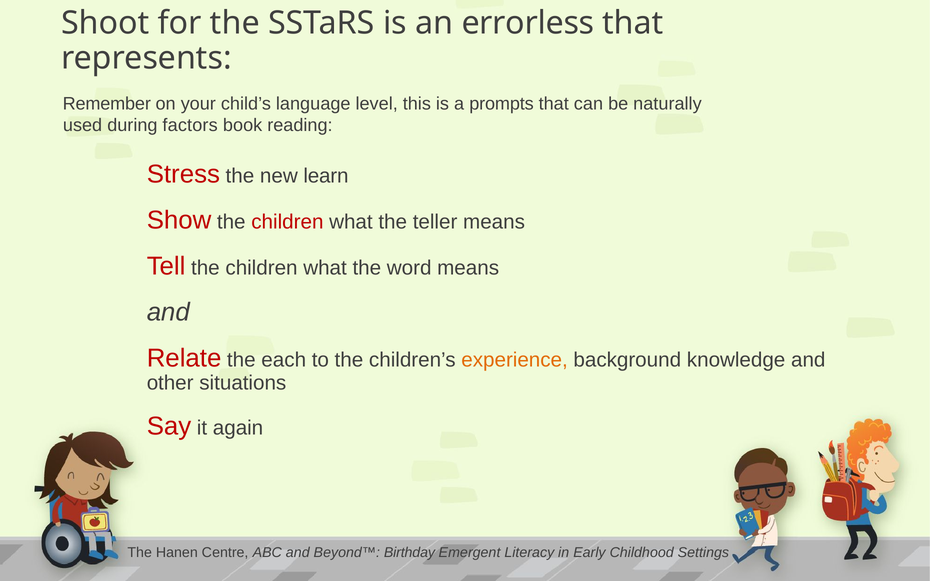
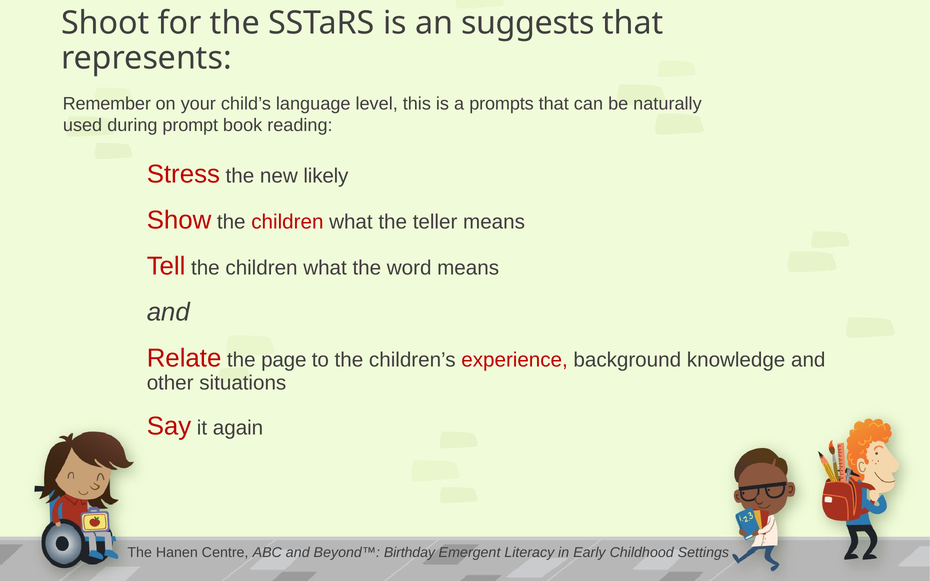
errorless: errorless -> suggests (528, 23)
factors: factors -> prompt (190, 125)
learn: learn -> likely (326, 176)
each: each -> page (284, 360)
experience colour: orange -> red (515, 360)
